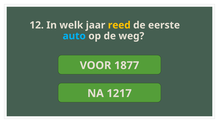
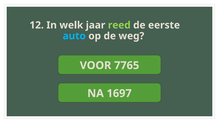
reed colour: yellow -> light green (119, 25)
1877: 1877 -> 7765 (127, 66)
1217: 1217 -> 1697 (119, 94)
